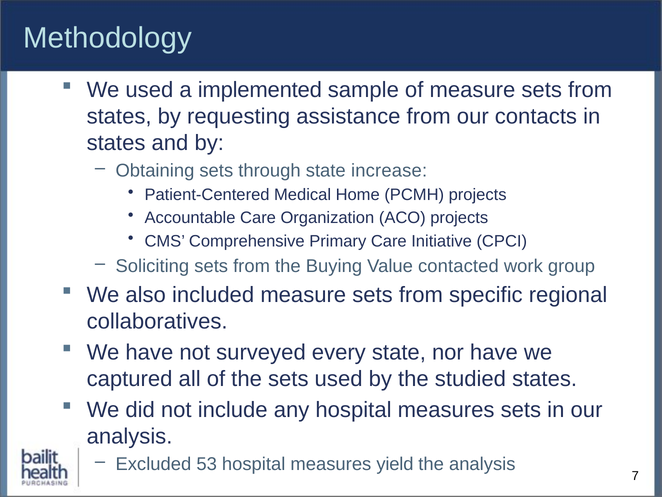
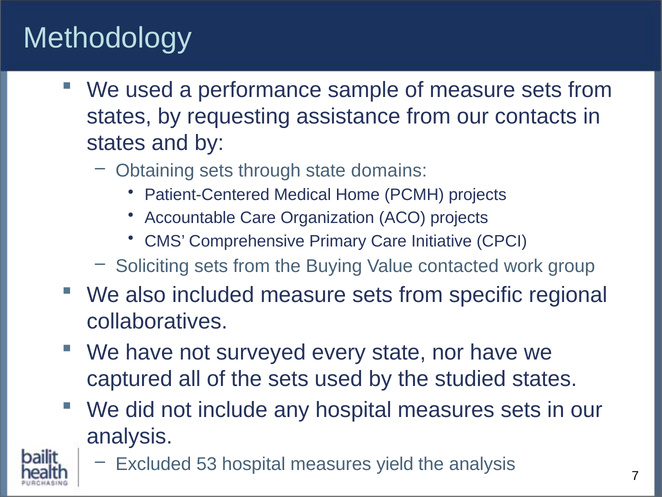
implemented: implemented -> performance (260, 90)
increase: increase -> domains (389, 170)
